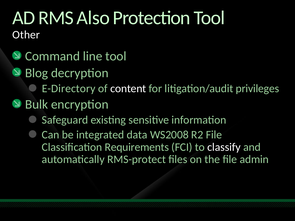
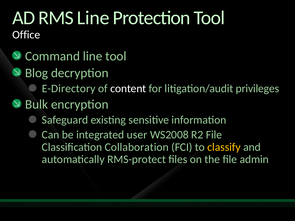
RMS Also: Also -> Line (93, 18)
Other: Other -> Office (26, 35)
data: data -> user (137, 135)
Requirements: Requirements -> Collaboration (137, 147)
classify colour: white -> yellow (224, 147)
